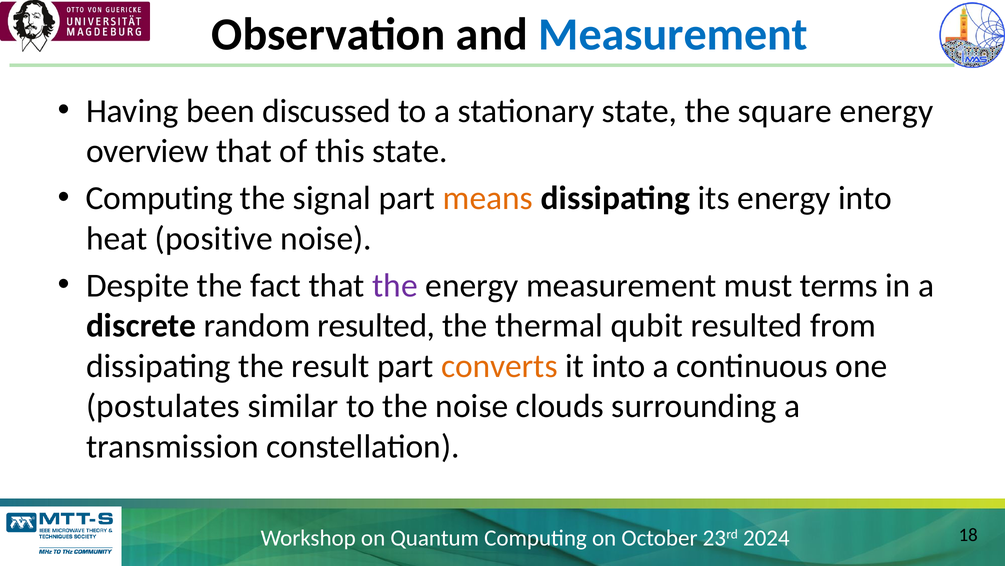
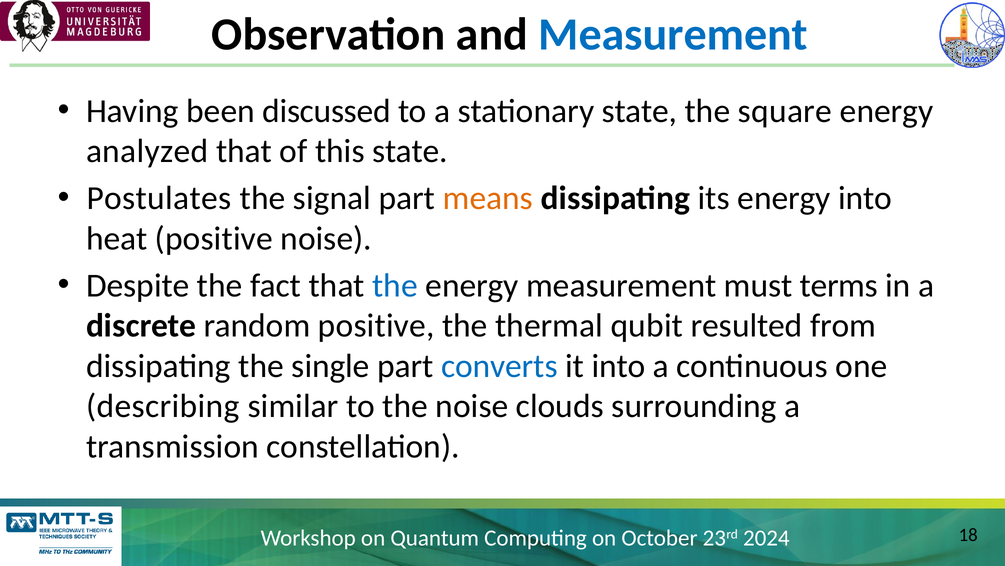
overview: overview -> analyzed (147, 151)
Computing: Computing -> Postulates (159, 198)
the colour: purple -> blue (395, 285)
random resulted: resulted -> positive (376, 326)
result: result -> single (331, 366)
converts colour: orange -> blue (499, 366)
postulates: postulates -> describing (163, 406)
